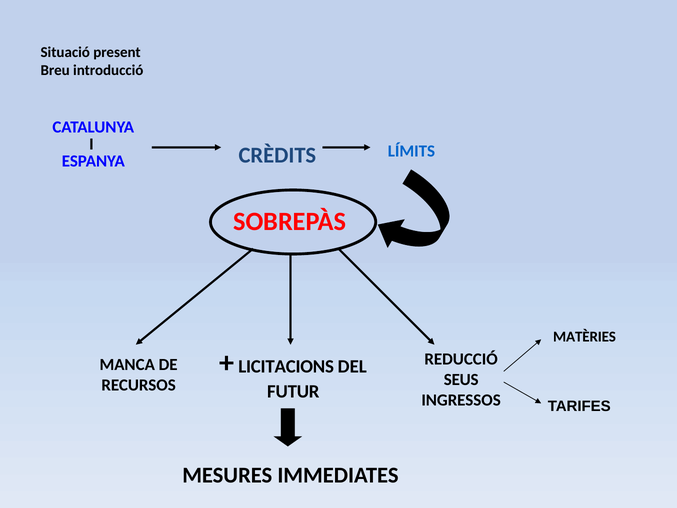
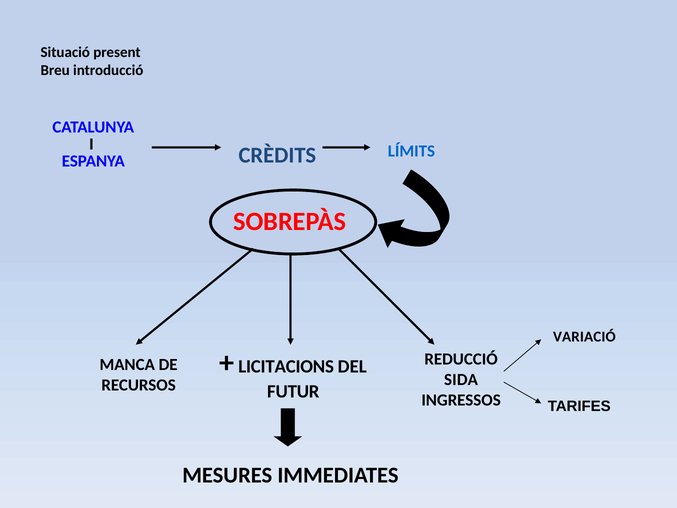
MATÈRIES: MATÈRIES -> VARIACIÓ (584, 337)
SEUS: SEUS -> SIDA (461, 379)
